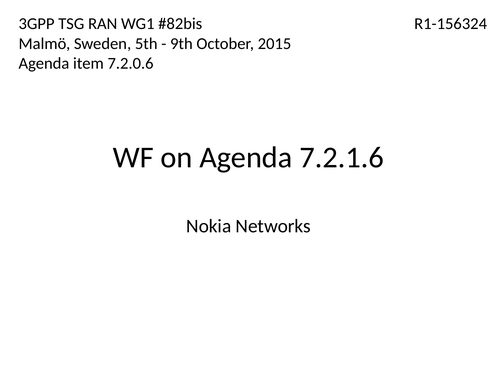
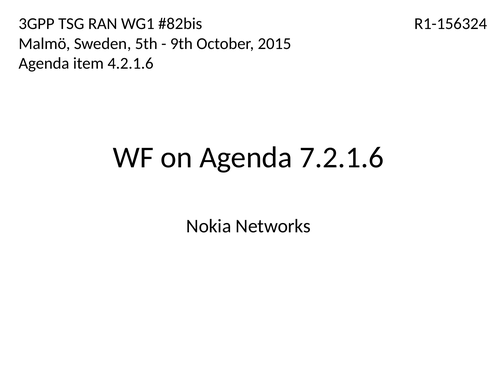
7.2.0.6: 7.2.0.6 -> 4.2.1.6 (131, 64)
